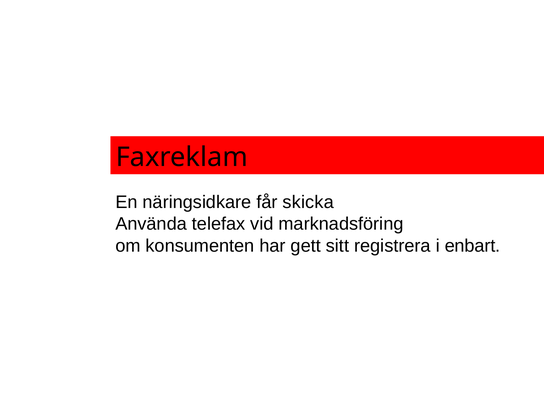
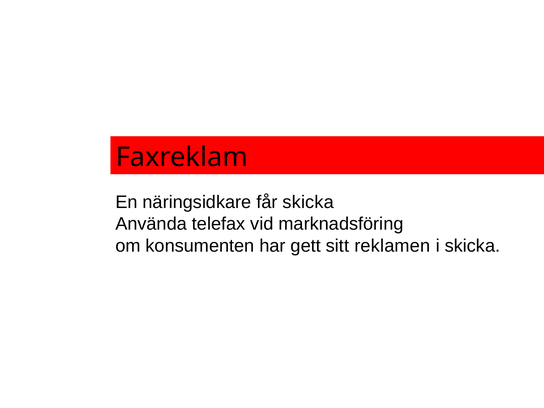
registrera: registrera -> reklamen (392, 246)
i enbart: enbart -> skicka (472, 246)
